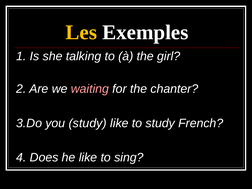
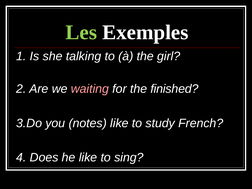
Les colour: yellow -> light green (81, 32)
chanter: chanter -> finished (174, 89)
you study: study -> notes (88, 123)
